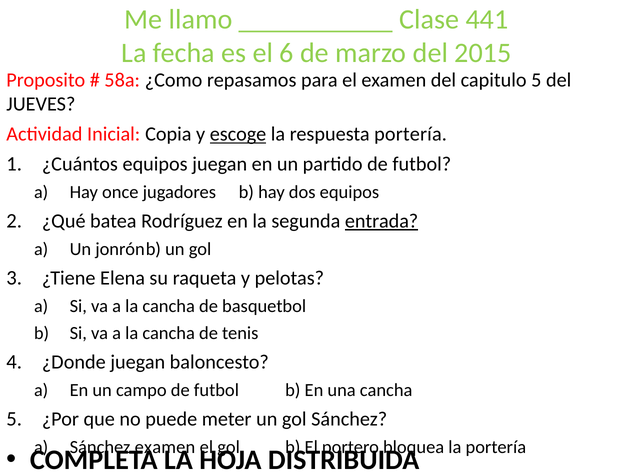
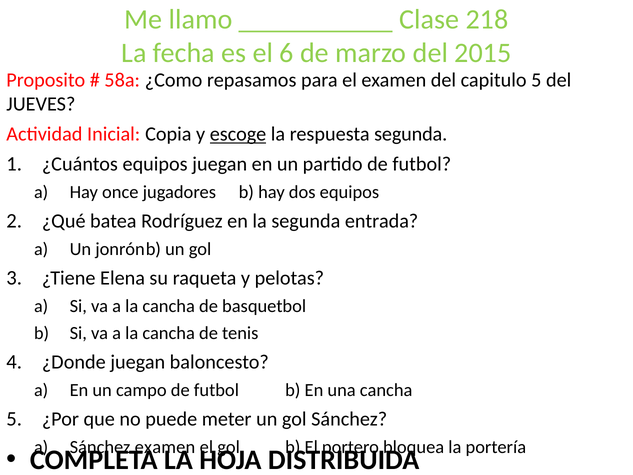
441: 441 -> 218 (487, 19)
respuesta portería: portería -> segunda (411, 134)
entrada underline: present -> none (382, 221)
